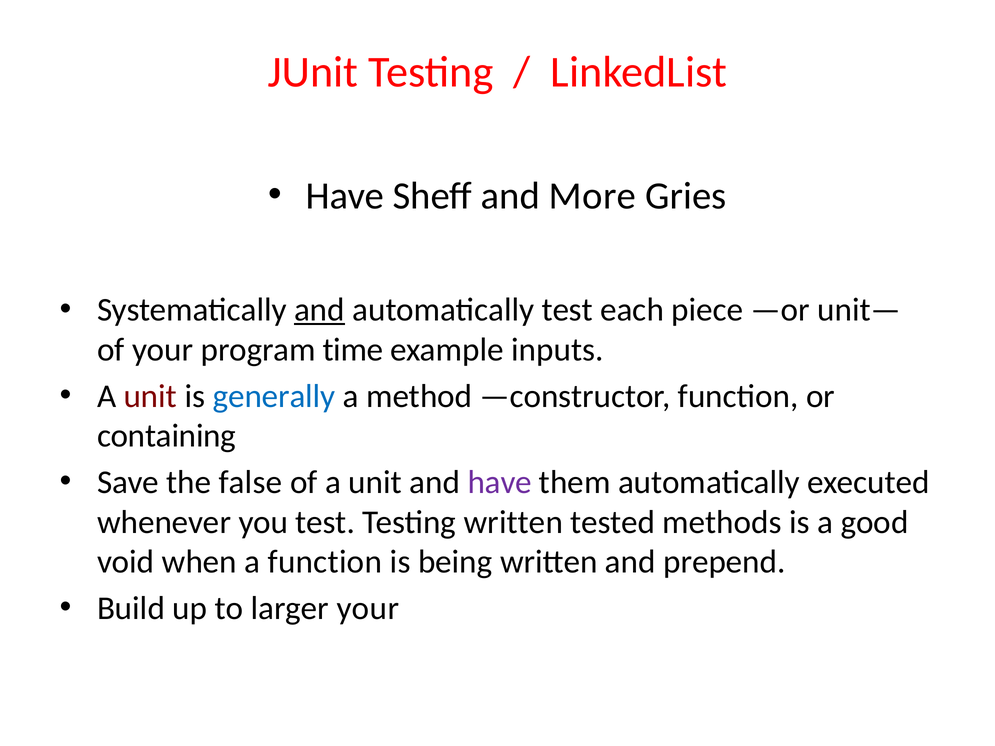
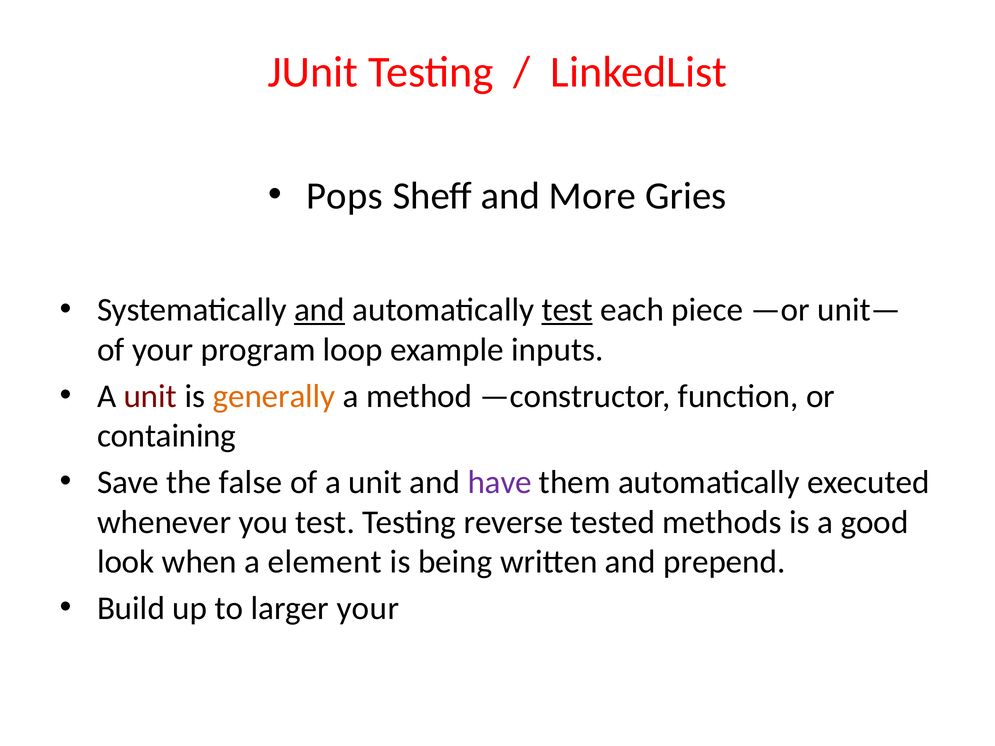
Have: Have -> Pops (345, 196)
test underline: none -> present (567, 310)
time: time -> loop (353, 350)
generally colour: blue -> orange (274, 396)
Testing written: written -> reverse (513, 522)
void: void -> look (126, 562)
a function: function -> element (325, 562)
